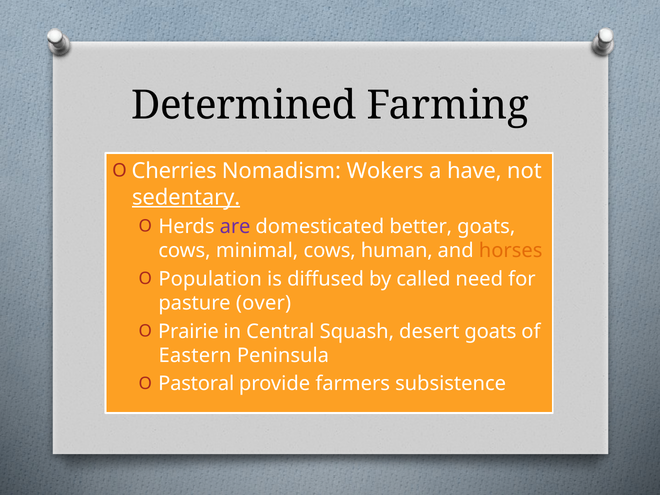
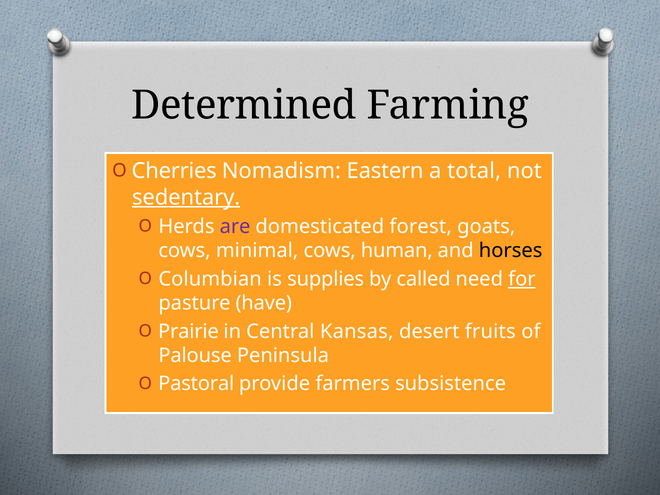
Wokers: Wokers -> Eastern (385, 171)
have: have -> total (474, 171)
better: better -> forest (421, 227)
horses colour: orange -> black (511, 251)
Population: Population -> Columbian (210, 279)
diffused: diffused -> supplies (326, 279)
for underline: none -> present (522, 279)
over: over -> have (264, 303)
Squash: Squash -> Kansas (357, 331)
desert goats: goats -> fruits (490, 331)
Eastern: Eastern -> Palouse (195, 356)
